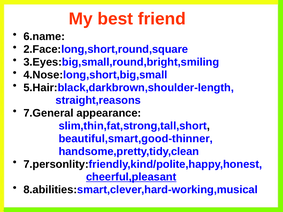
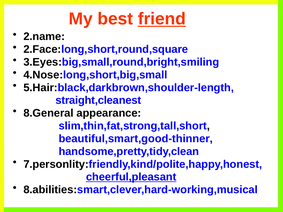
friend underline: none -> present (162, 19)
6.name: 6.name -> 2.name (44, 37)
straight,reasons: straight,reasons -> straight,cleanest (98, 100)
7.General: 7.General -> 8.General (48, 113)
